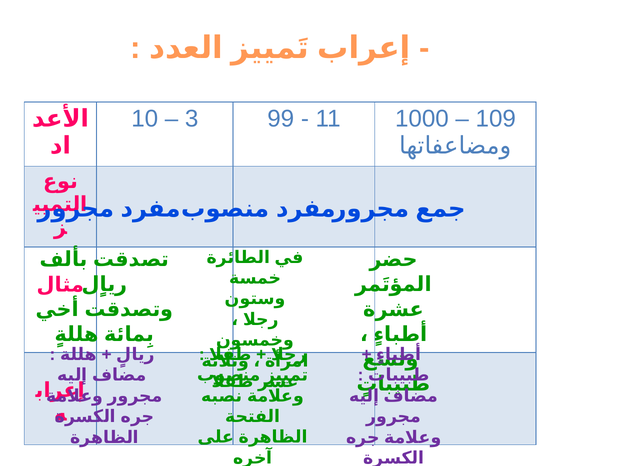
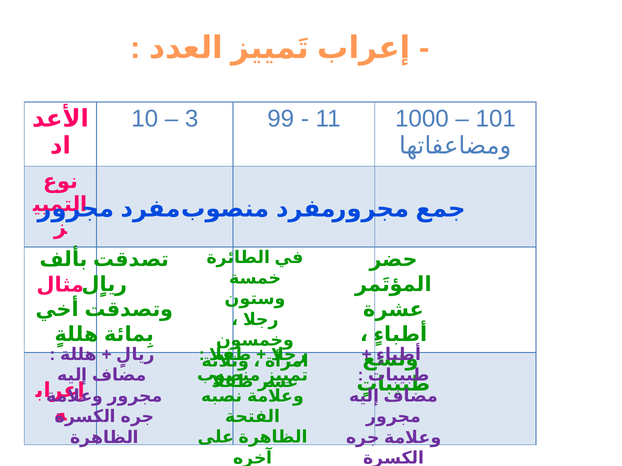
109: 109 -> 101 (496, 119)
